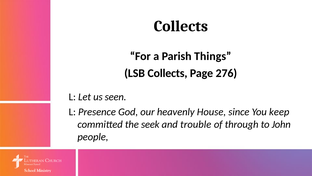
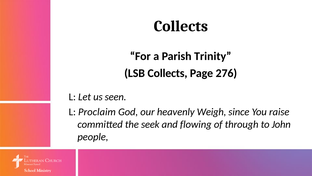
Things: Things -> Trinity (213, 56)
Presence: Presence -> Proclaim (97, 112)
House: House -> Weigh (212, 112)
keep: keep -> raise (279, 112)
trouble: trouble -> flowing (196, 124)
